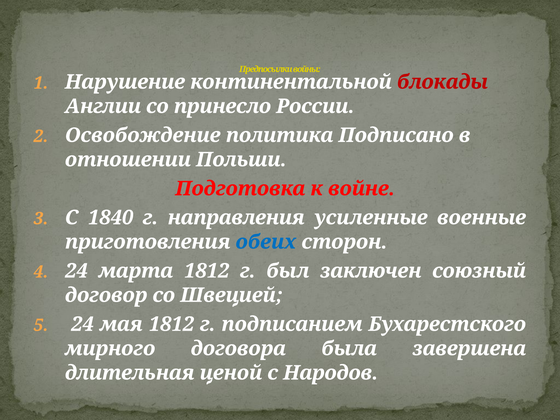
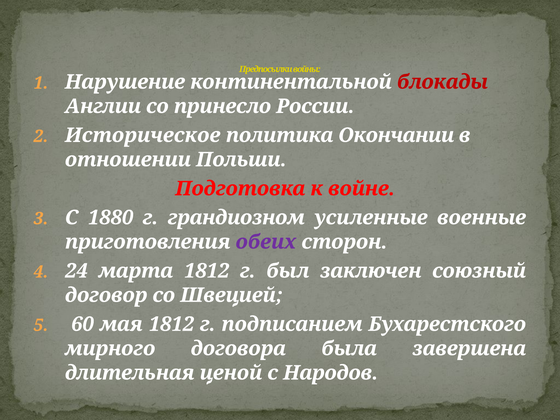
Освобождение: Освобождение -> Историческое (143, 135)
Подписано: Подписано -> Окончании (396, 135)
1840: 1840 -> 1880 (111, 218)
направления: направления -> грандиозном (236, 218)
обеих colour: blue -> purple (266, 242)
24: 24 -> 60 (82, 324)
